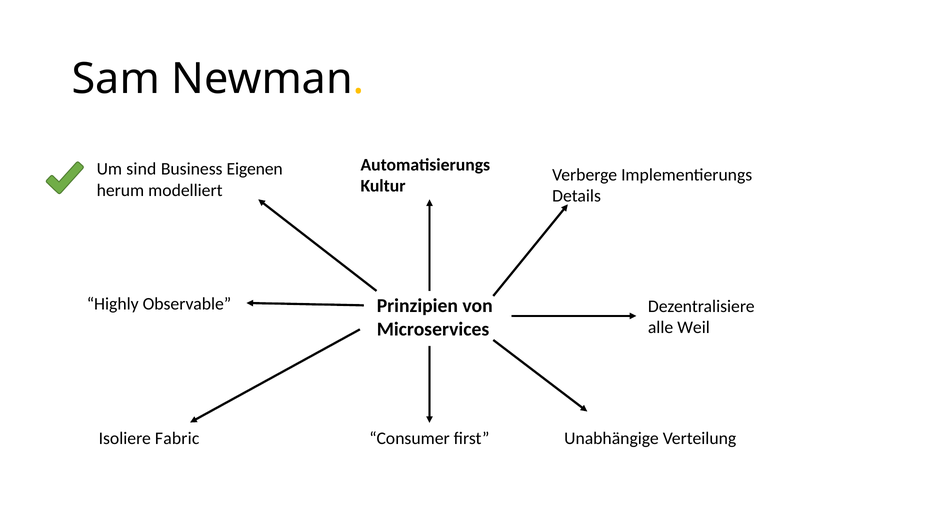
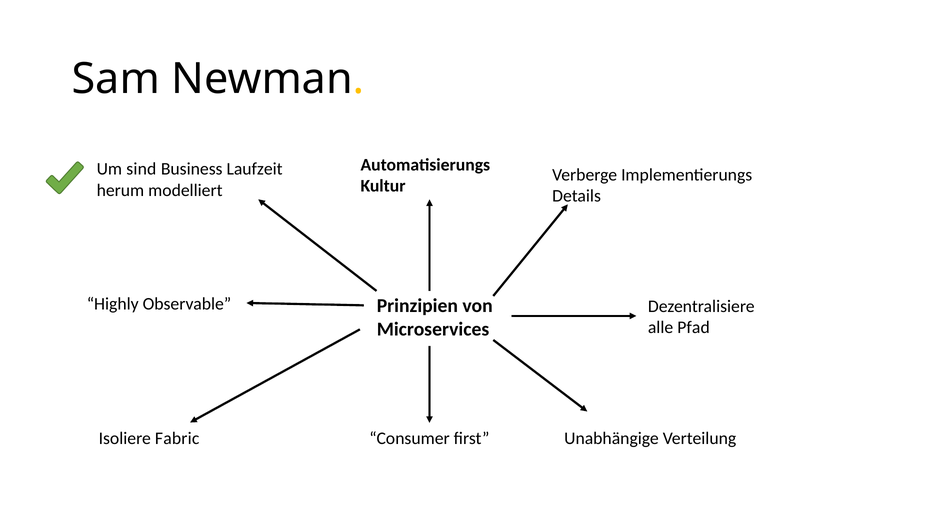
Eigenen: Eigenen -> Laufzeit (255, 169)
Weil: Weil -> Pfad (694, 327)
